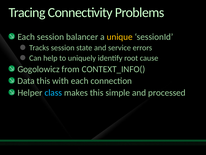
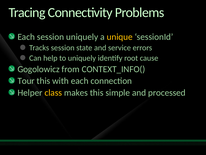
session balancer: balancer -> uniquely (82, 37)
Data: Data -> Tour (26, 81)
class colour: light blue -> yellow (53, 92)
